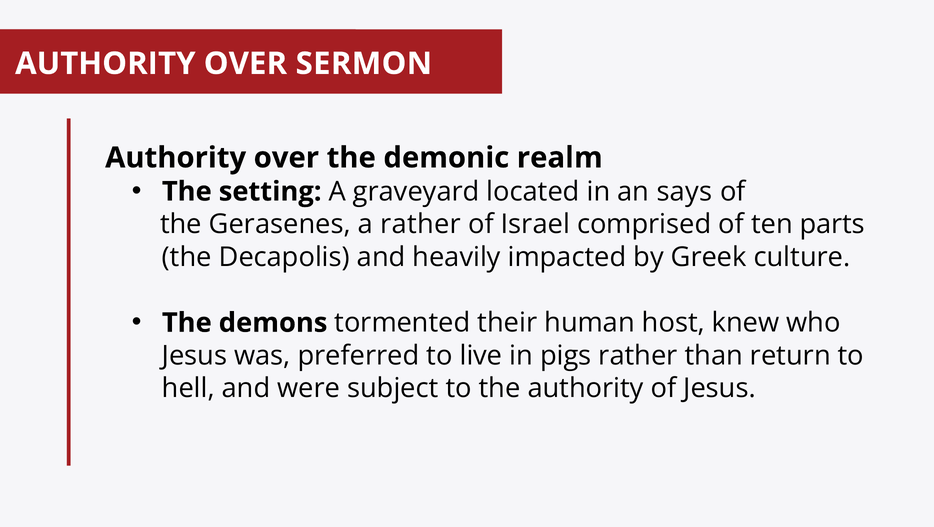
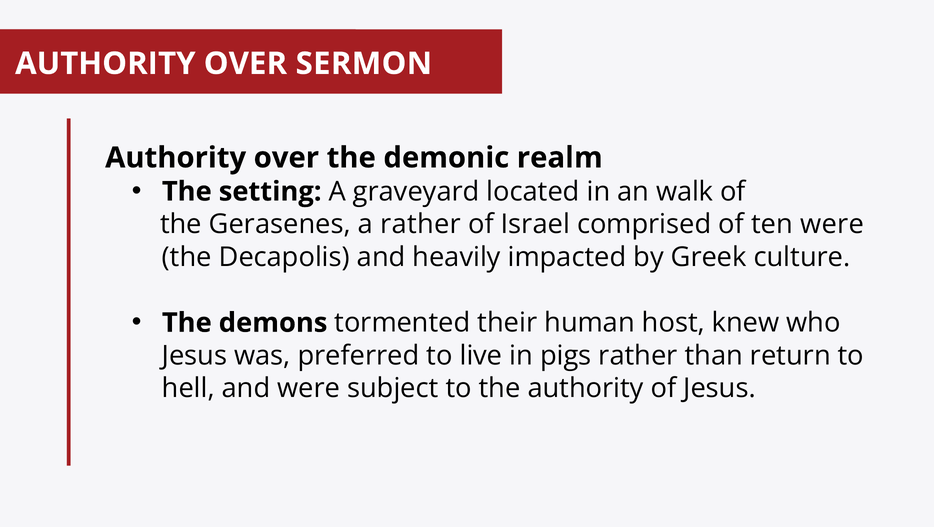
says: says -> walk (685, 191)
ten parts: parts -> were (832, 224)
